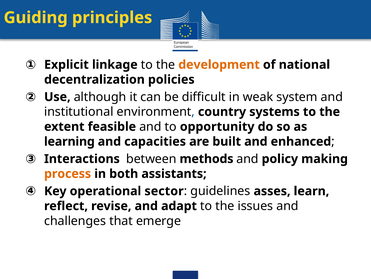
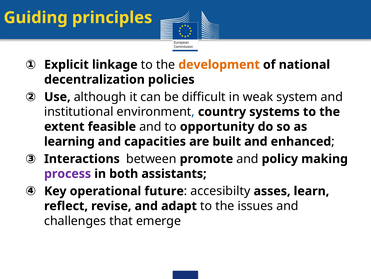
methods: methods -> promote (206, 158)
process colour: orange -> purple (68, 173)
sector: sector -> future (164, 191)
guidelines: guidelines -> accesibilty (220, 191)
